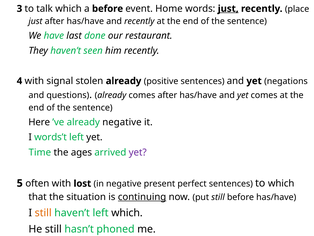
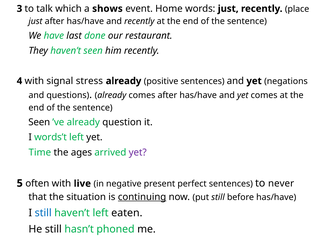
a before: before -> shows (107, 9)
just underline: present -> none (228, 9)
stolen: stolen -> stress (89, 81)
Here: Here -> Seen (39, 122)
already negative: negative -> question (122, 122)
lost: lost -> live (82, 183)
to which: which -> never (281, 183)
still colour: orange -> blue (43, 212)
left which: which -> eaten (127, 212)
